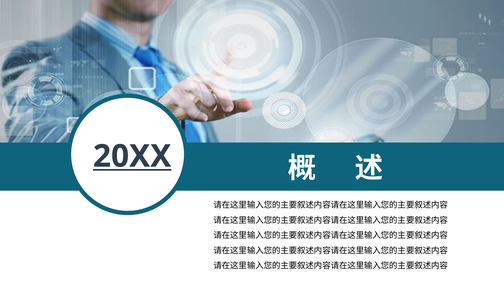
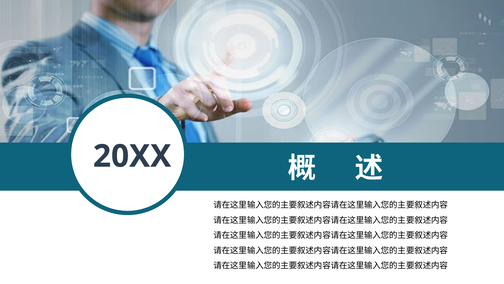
20XX underline: present -> none (132, 156)
